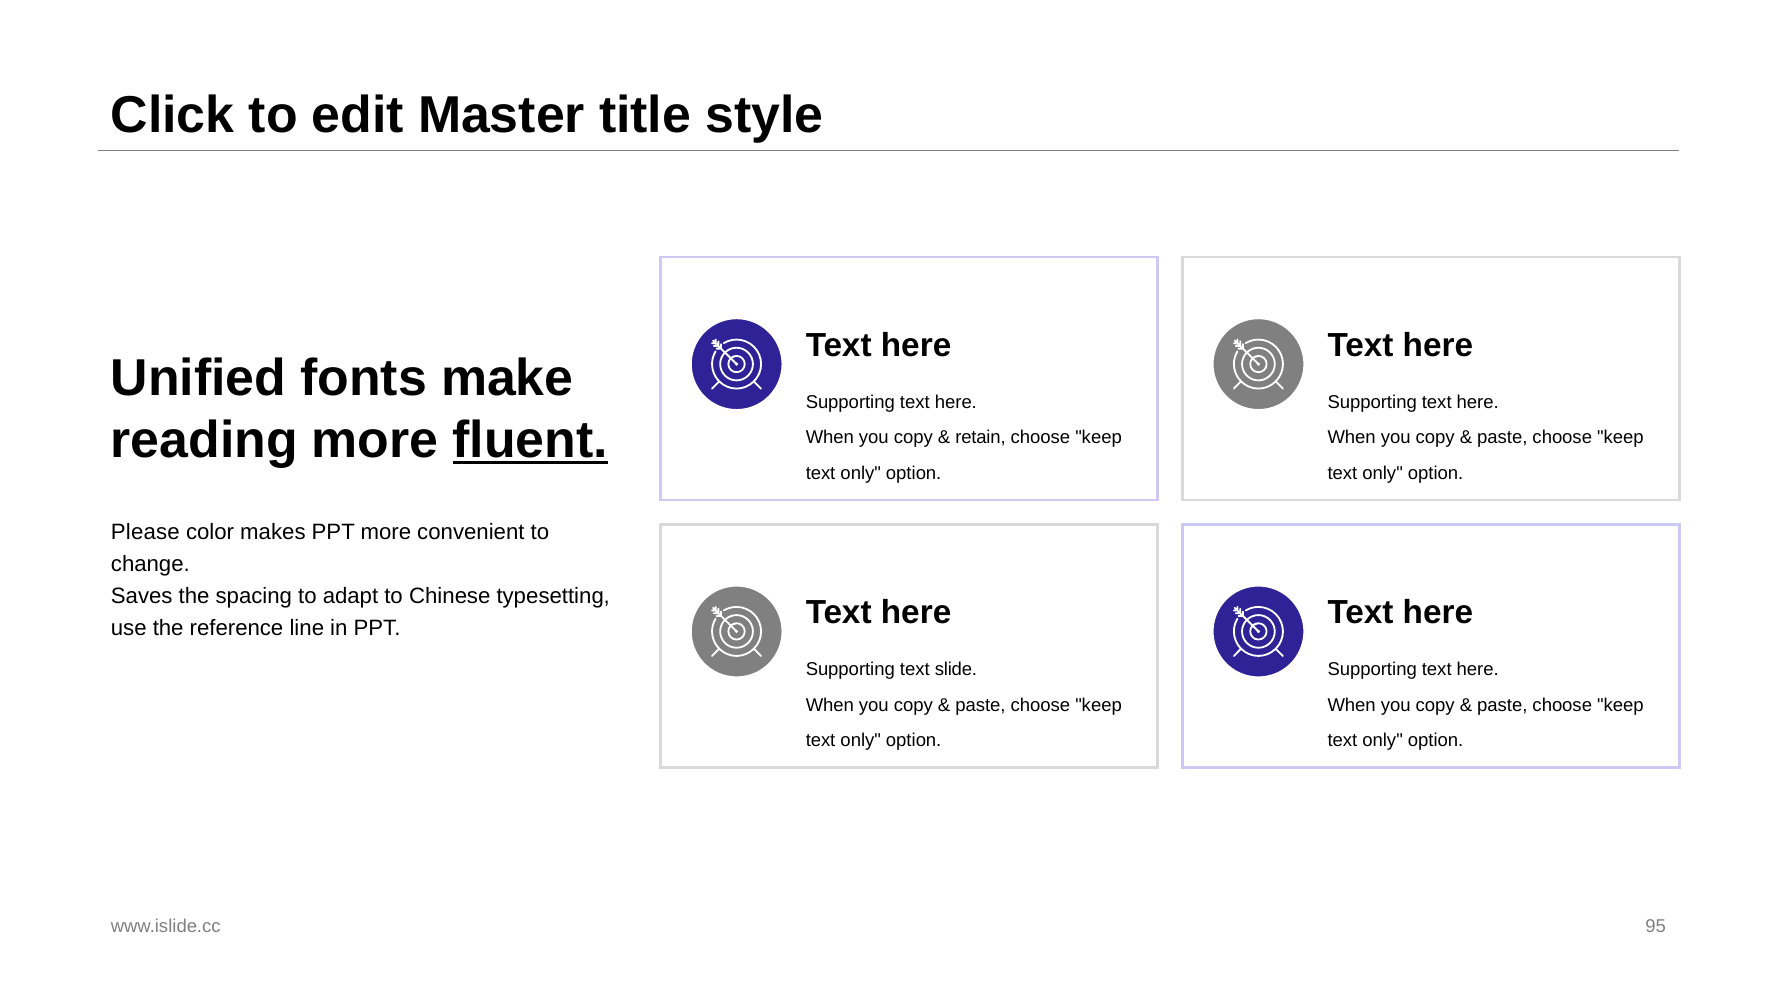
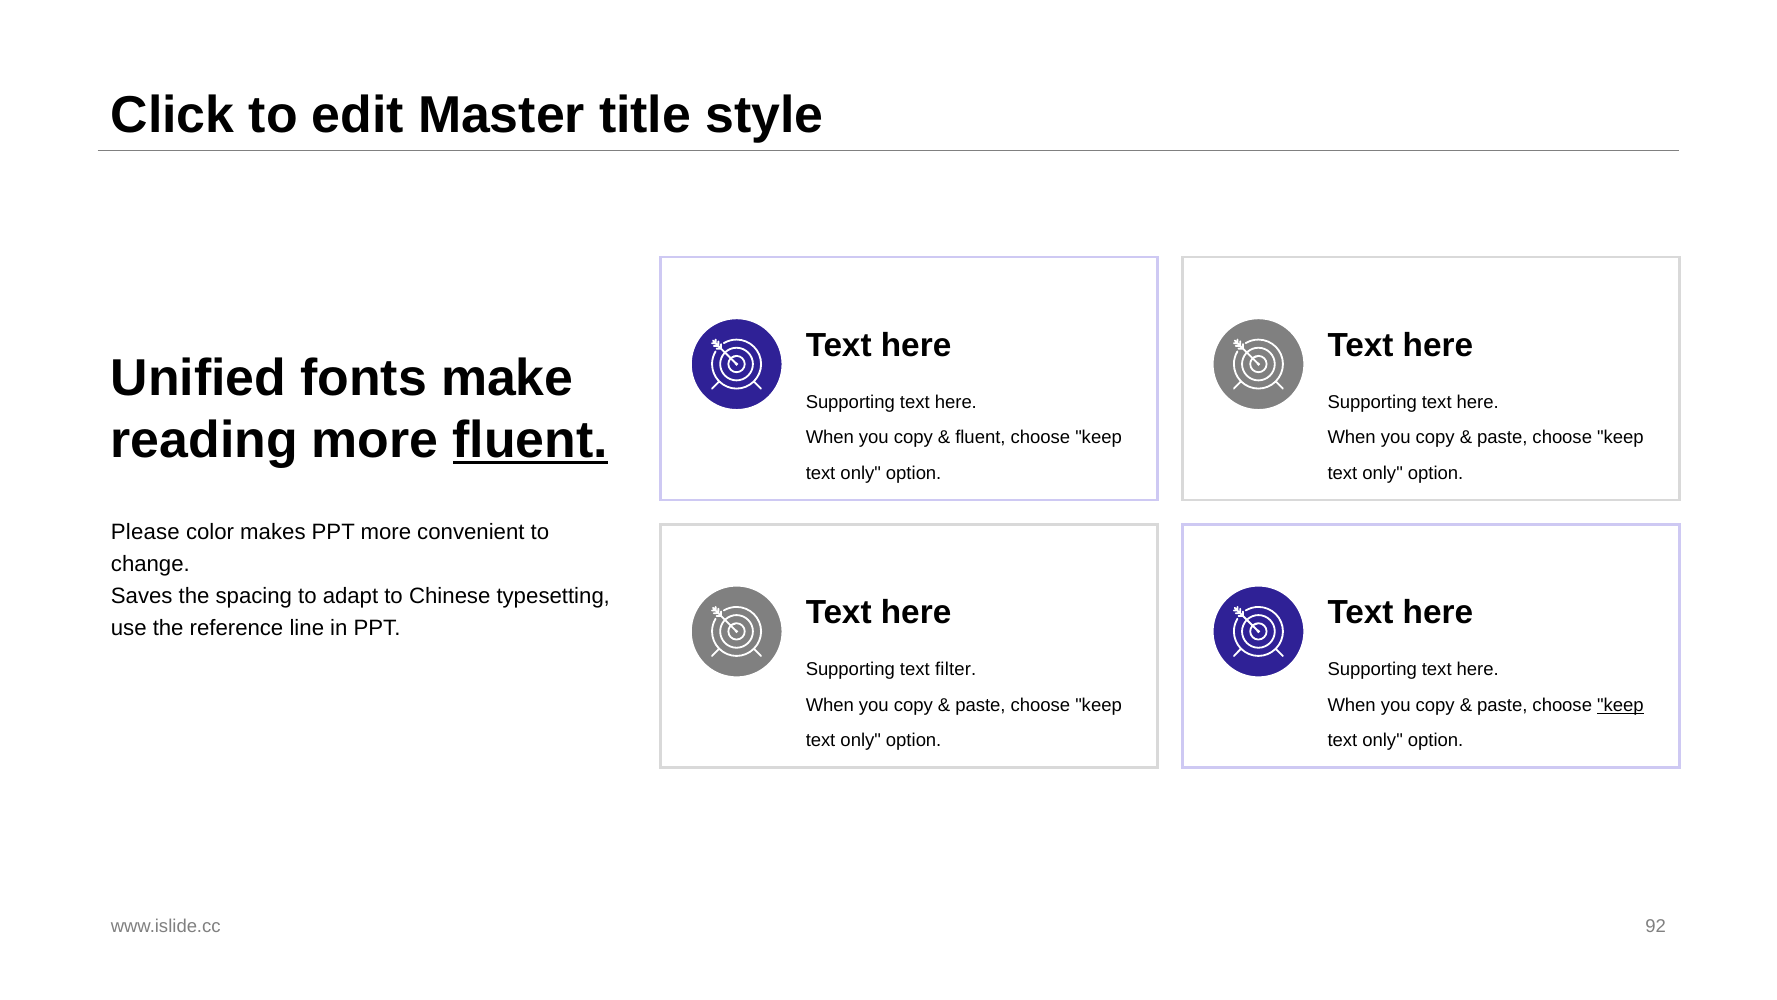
retain: retain -> fluent (980, 438)
slide: slide -> filter (956, 669)
keep underline: none -> present (1620, 705)
95: 95 -> 92 (1656, 926)
